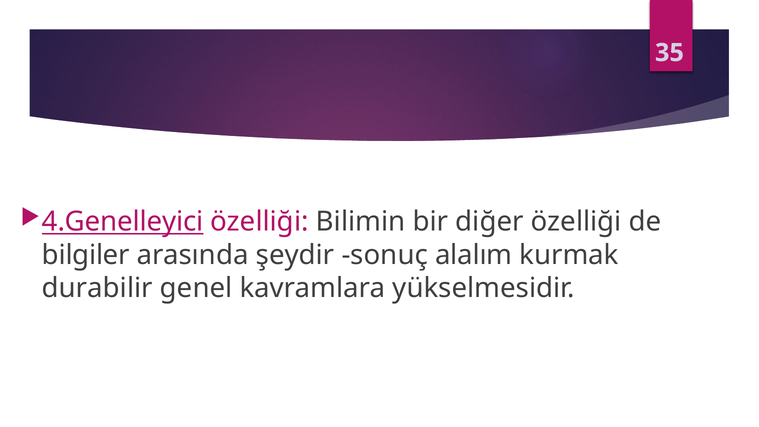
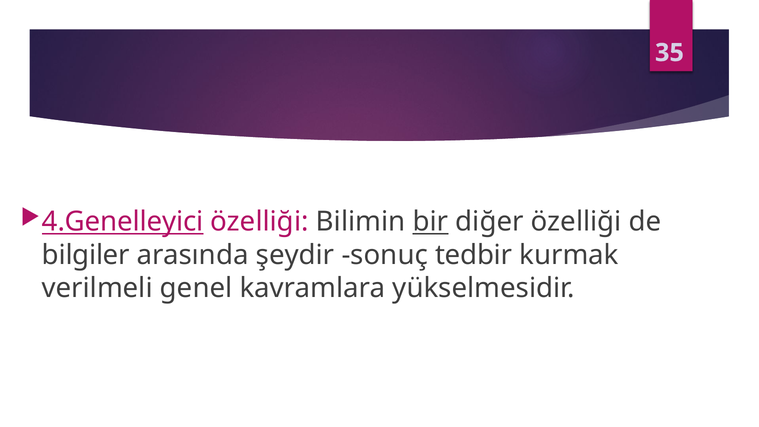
bir underline: none -> present (430, 222)
alalım: alalım -> tedbir (474, 255)
durabilir: durabilir -> verilmeli (97, 288)
